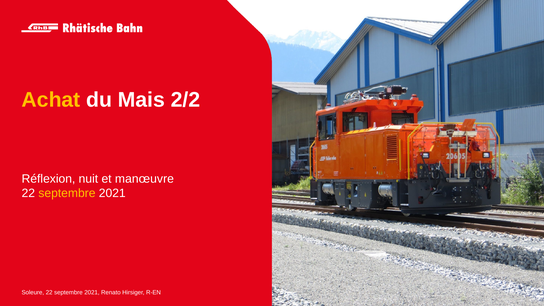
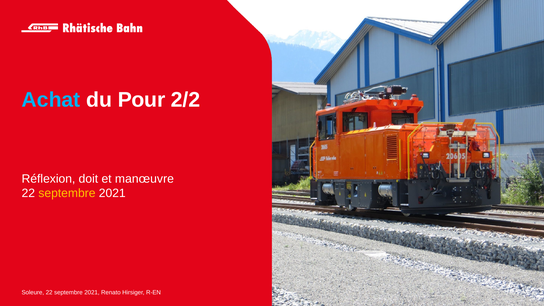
Achat colour: yellow -> light blue (51, 100)
Mais: Mais -> Pour (142, 100)
nuit: nuit -> doit (88, 179)
